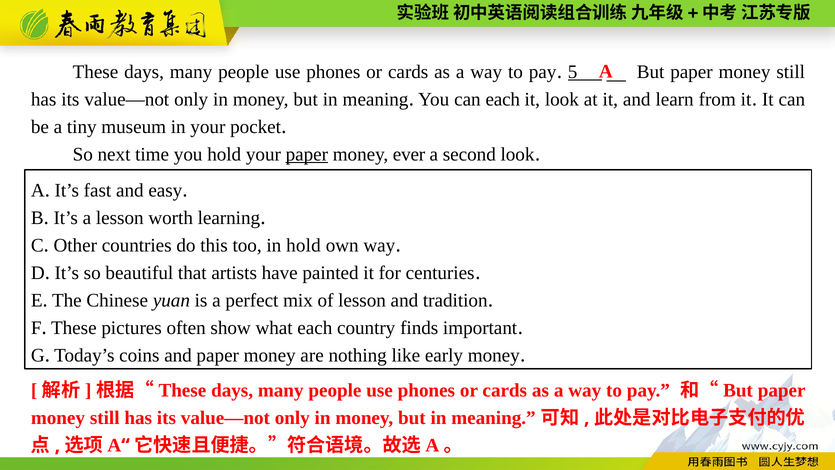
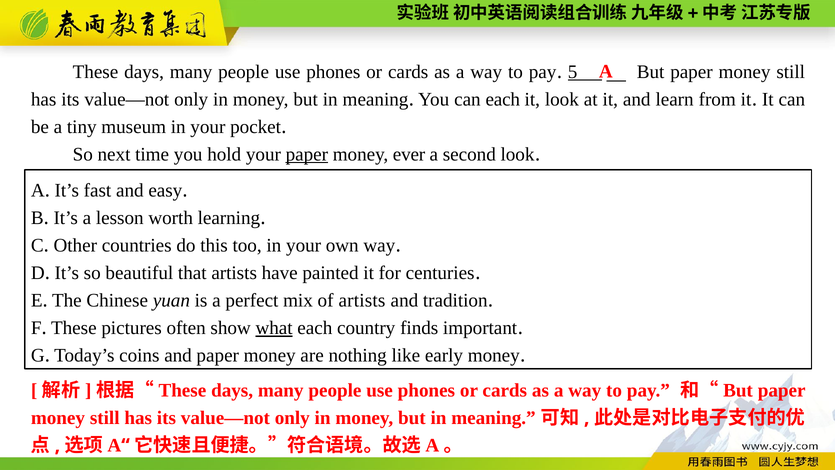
too in hold: hold -> your (304, 245)
of lesson: lesson -> artists (362, 300)
what underline: none -> present (274, 328)
